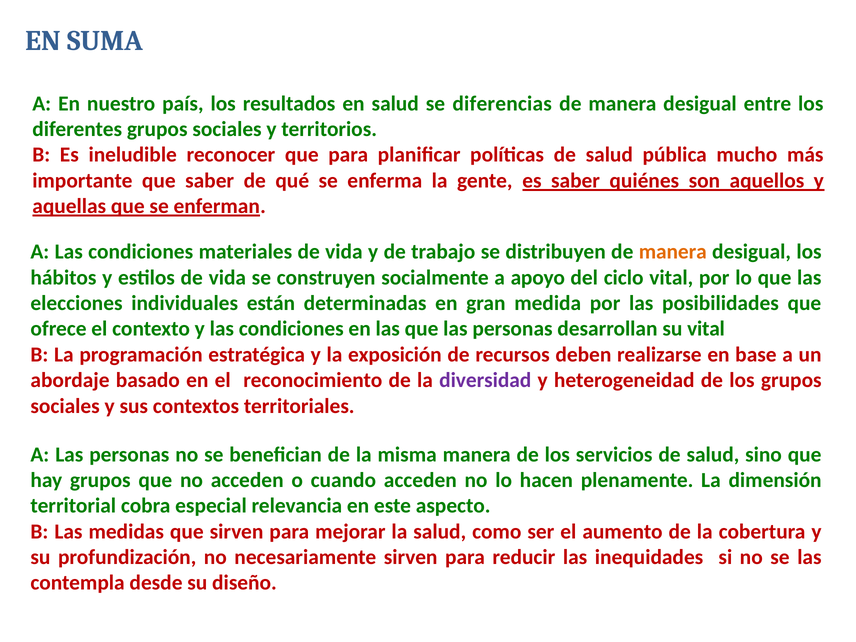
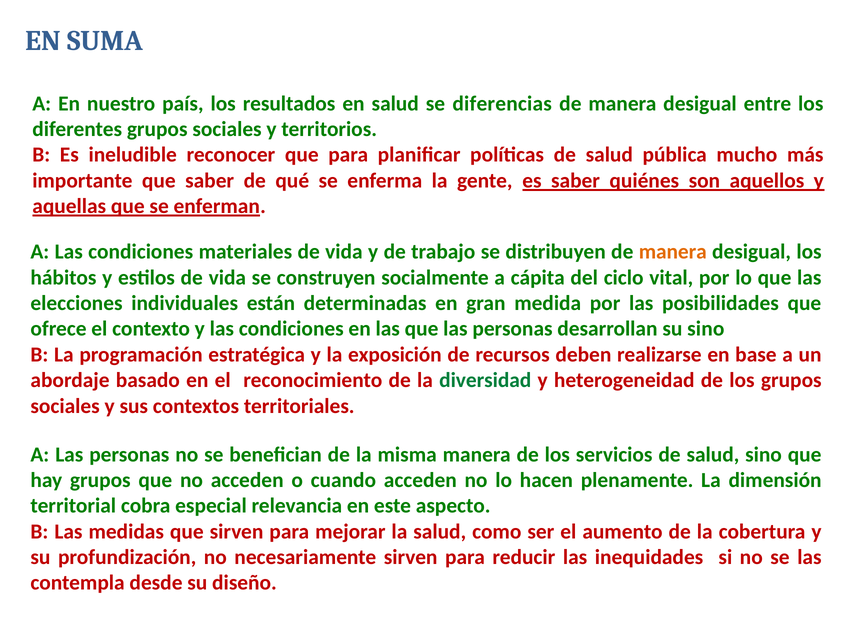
apoyo: apoyo -> cápita (538, 278)
su vital: vital -> sino (706, 329)
diversidad colour: purple -> green (485, 380)
